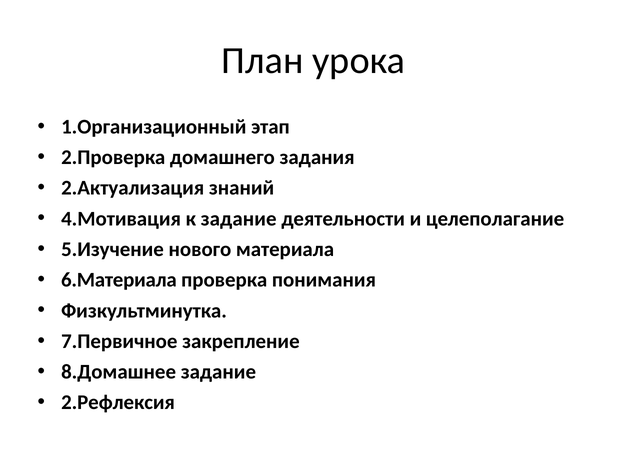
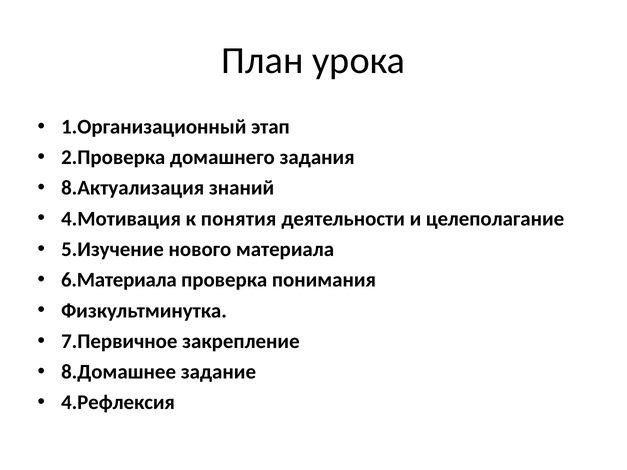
2.Актуализация: 2.Актуализация -> 8.Актуализация (133, 188)
к задание: задание -> понятия (239, 219)
2.Рефлексия: 2.Рефлексия -> 4.Рефлексия (118, 403)
